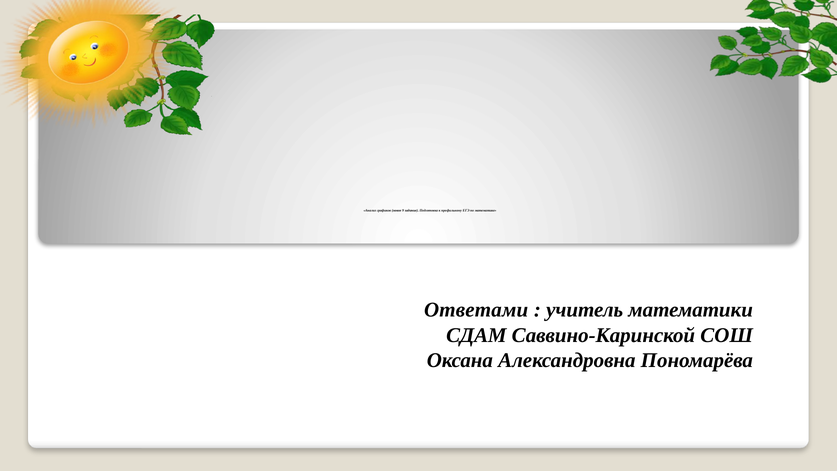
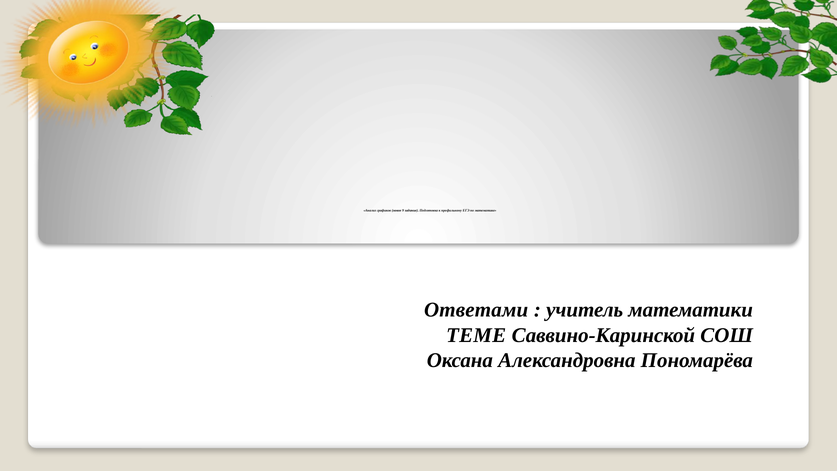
СДАМ: СДАМ -> ТЕМЕ (476, 335)
